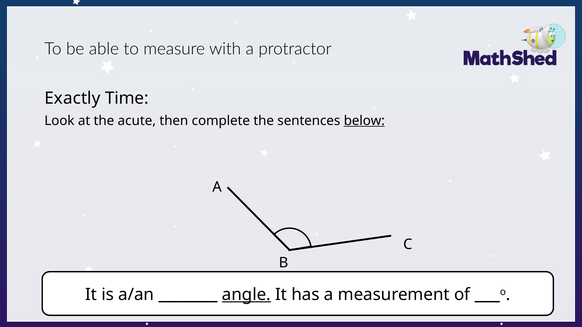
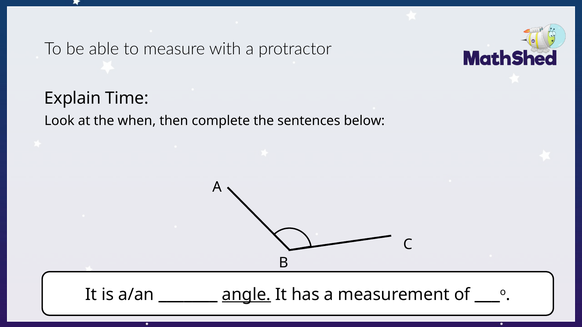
Exactly: Exactly -> Explain (73, 98)
acute: acute -> when (137, 121)
below underline: present -> none (364, 121)
